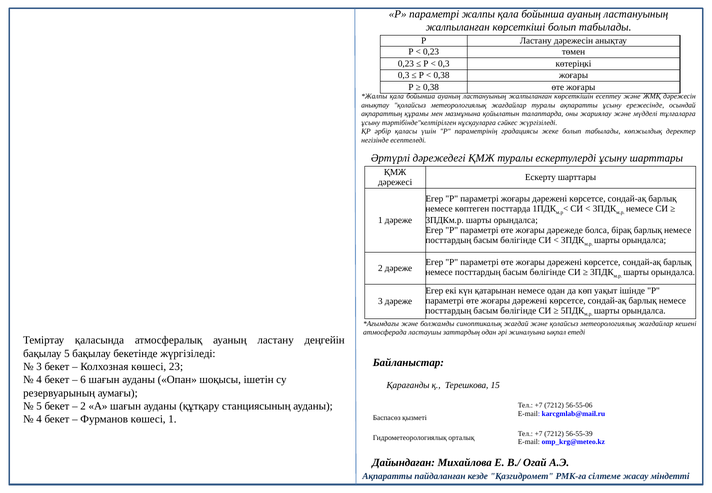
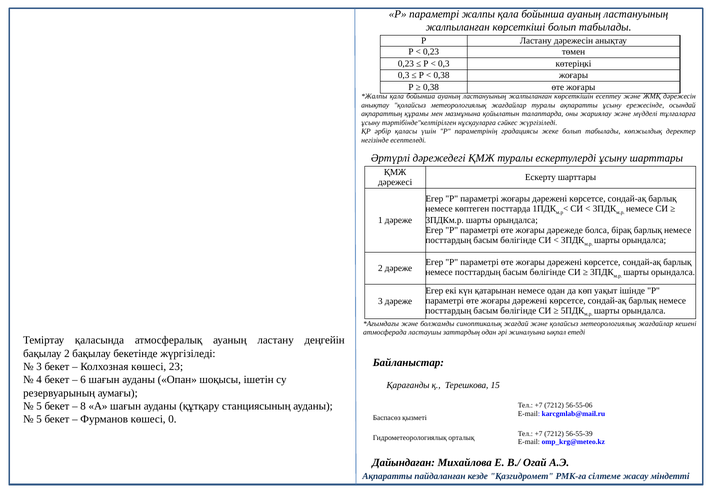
бақылау 5: 5 -> 2 (67, 353)
2: 2 -> 8 (83, 406)
4: 4 -> 5 (39, 419)
көшесі 1: 1 -> 0 (172, 419)
